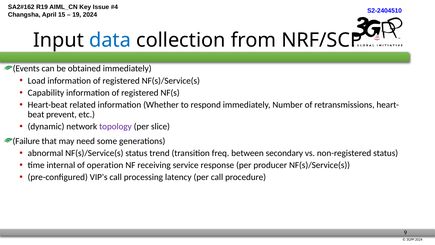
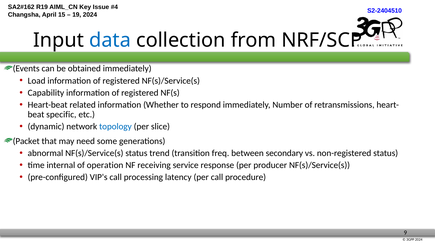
prevent: prevent -> specific (61, 114)
topology colour: purple -> blue (115, 127)
Failure: Failure -> Packet (26, 141)
